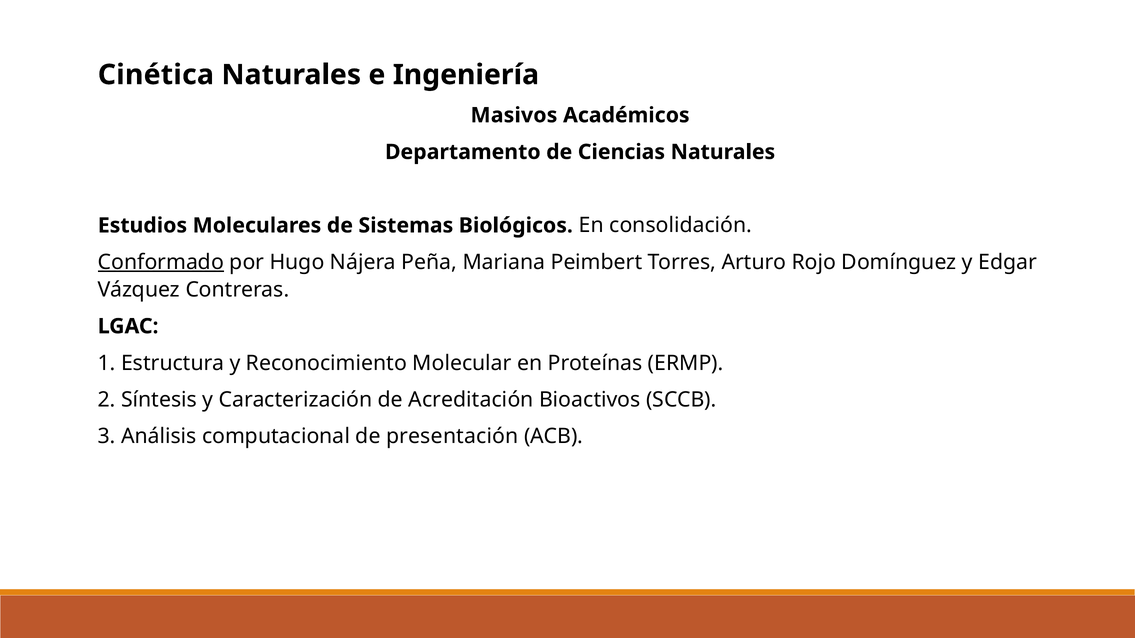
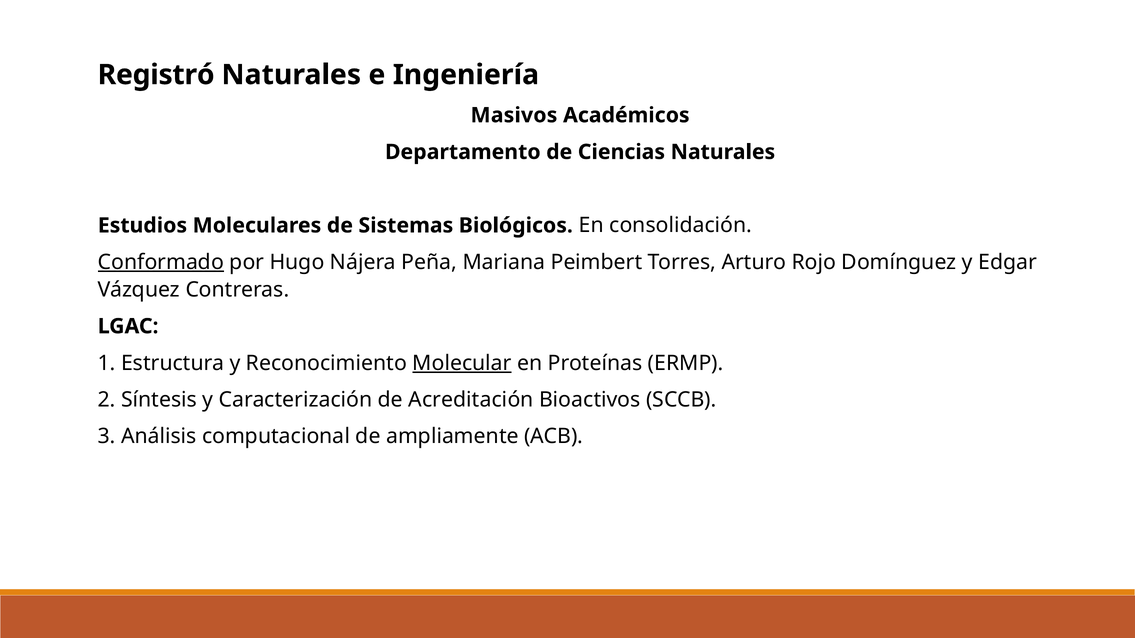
Cinética: Cinética -> Registró (156, 75)
Molecular underline: none -> present (462, 363)
presentación: presentación -> ampliamente (452, 437)
